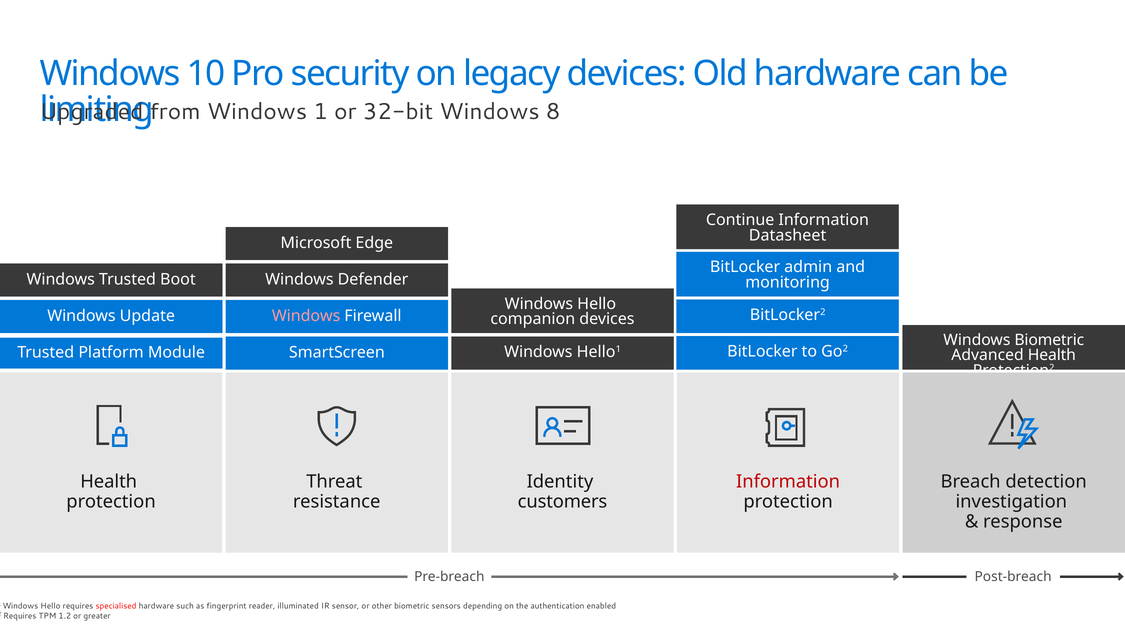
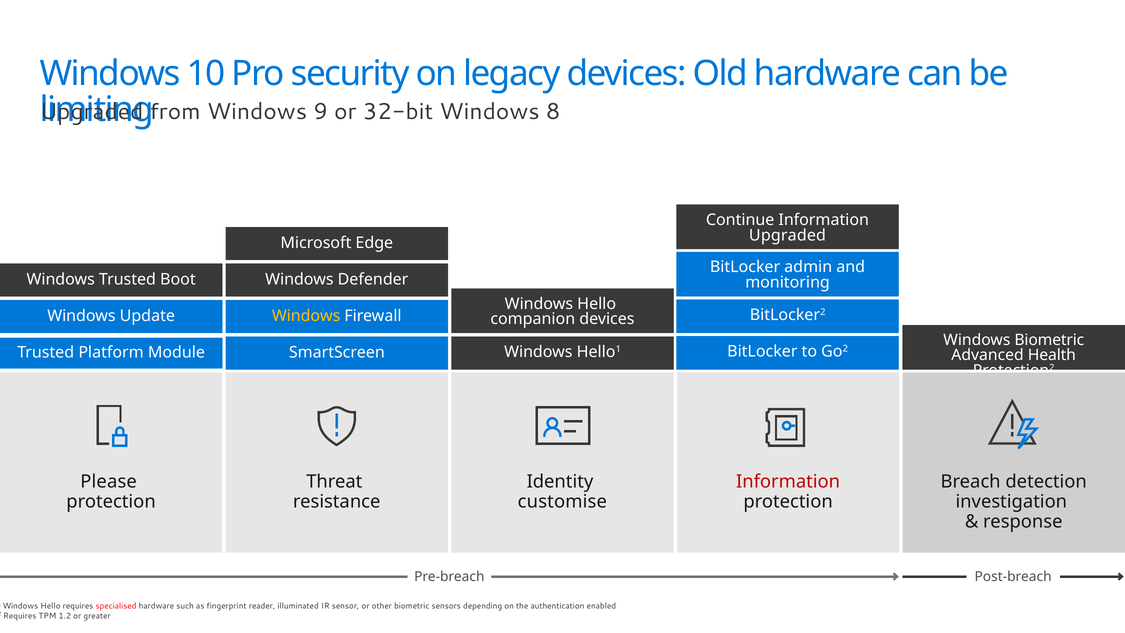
Windows 1: 1 -> 9 (321, 112)
Datasheet: Datasheet -> Upgraded (787, 235)
Windows colour: pink -> yellow (306, 316)
Health: Health -> Please (109, 482)
customers: customers -> customise (562, 501)
